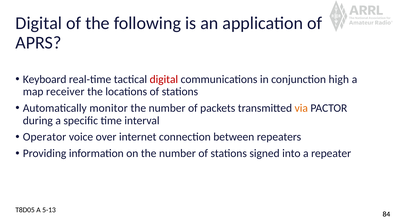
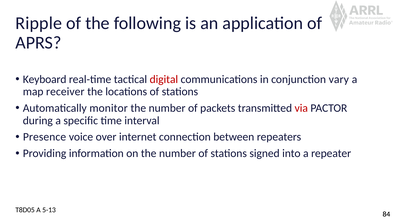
Digital: Digital -> Ripple (39, 23)
high: high -> vary (339, 79)
via colour: orange -> red (301, 108)
Operator: Operator -> Presence (45, 137)
